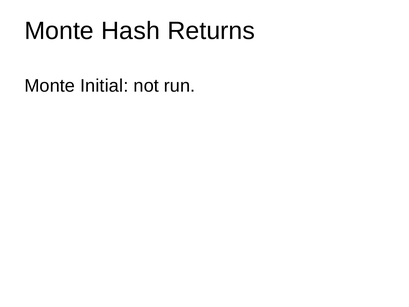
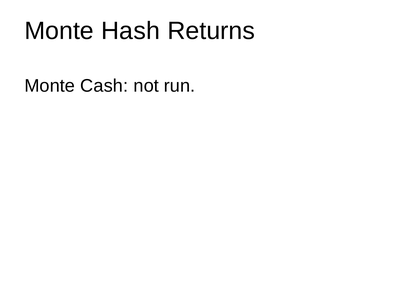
Initial: Initial -> Cash (104, 86)
